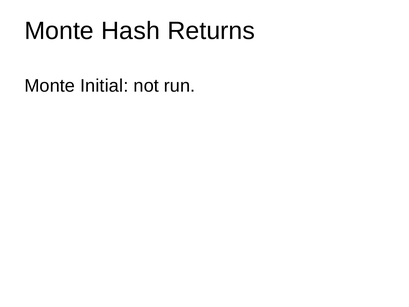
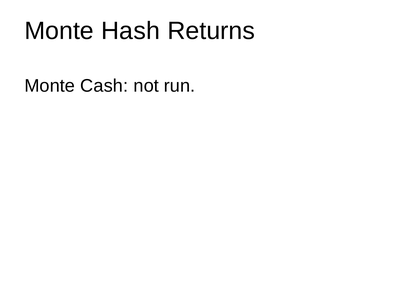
Initial: Initial -> Cash (104, 86)
